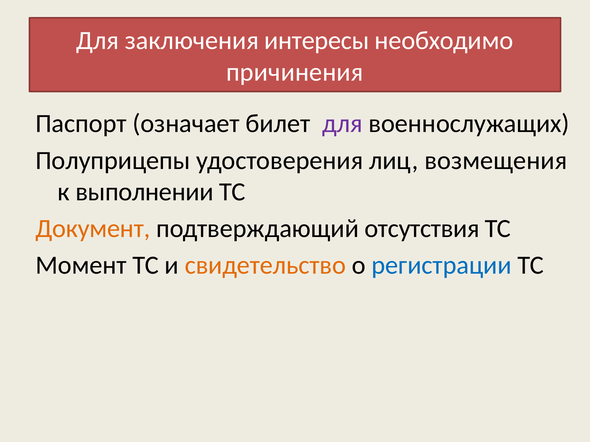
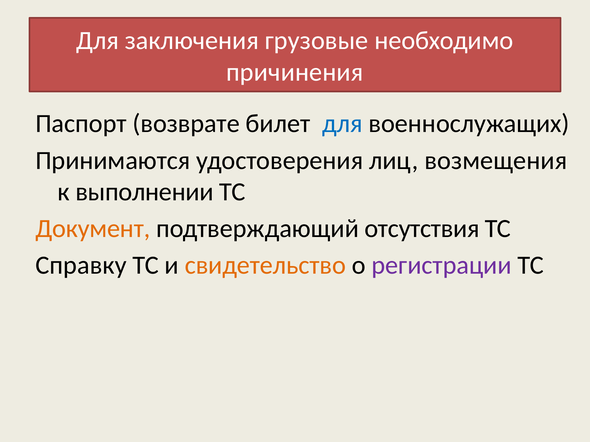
интересы: интересы -> грузовые (317, 41)
означает: означает -> возврате (186, 124)
для colour: purple -> blue (342, 124)
Полуприцепы: Полуприцепы -> Принимаются (113, 161)
Момент: Момент -> Справку (81, 266)
регистрации colour: blue -> purple (442, 266)
